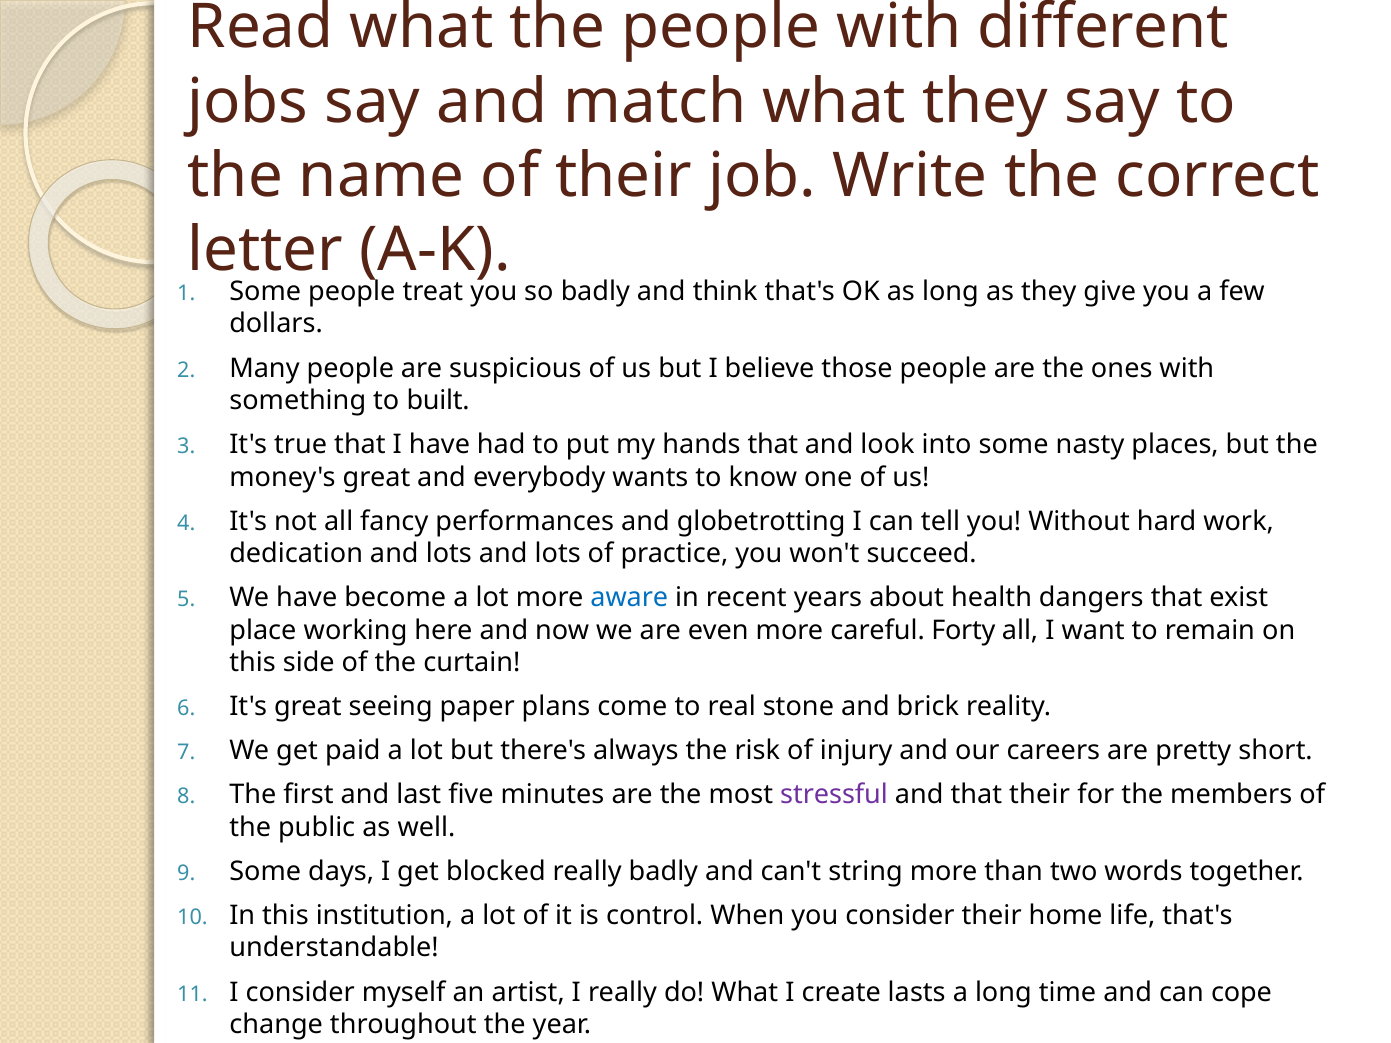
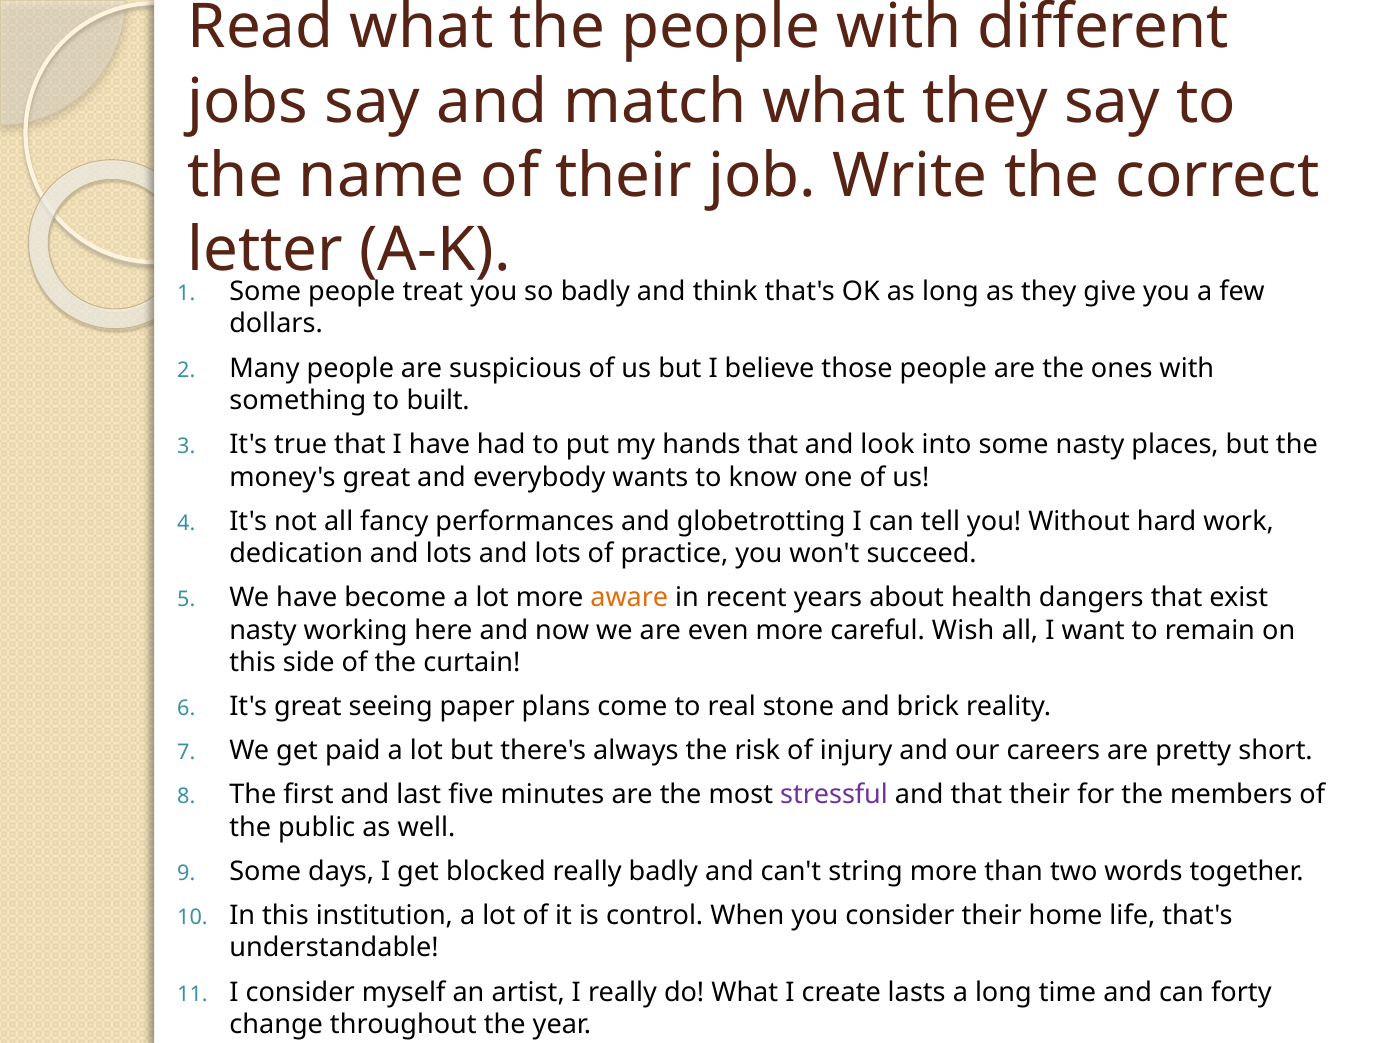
aware colour: blue -> orange (629, 598)
place: place -> nasty (263, 630)
Forty: Forty -> Wish (963, 630)
cope: cope -> forty (1241, 992)
